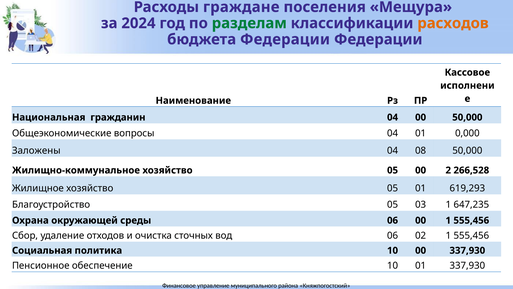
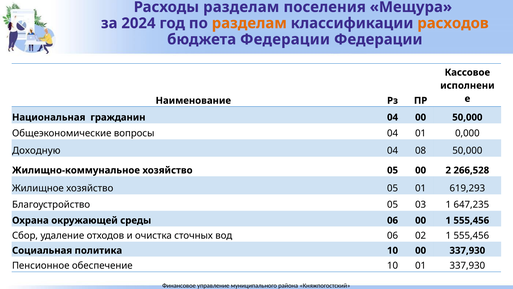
Расходы граждане: граждане -> разделам (241, 7)
разделам colour: green -> orange (249, 23)
Заложены: Заложены -> Доходную (36, 150)
